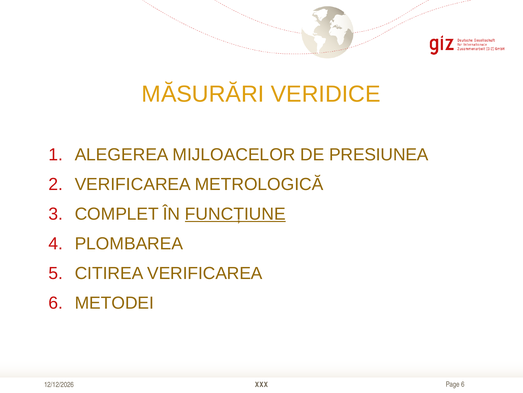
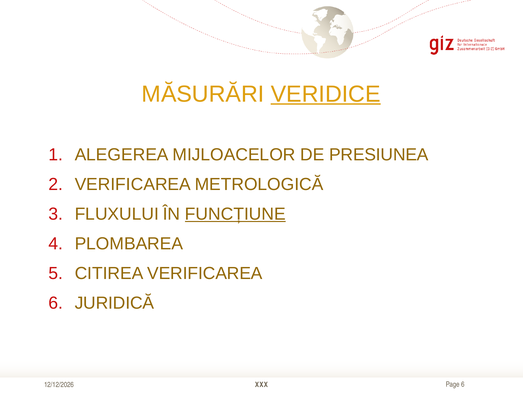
VERIDICE underline: none -> present (326, 94)
COMPLET: COMPLET -> FLUXULUI (117, 214)
METODEI: METODEI -> JURIDICĂ (114, 302)
